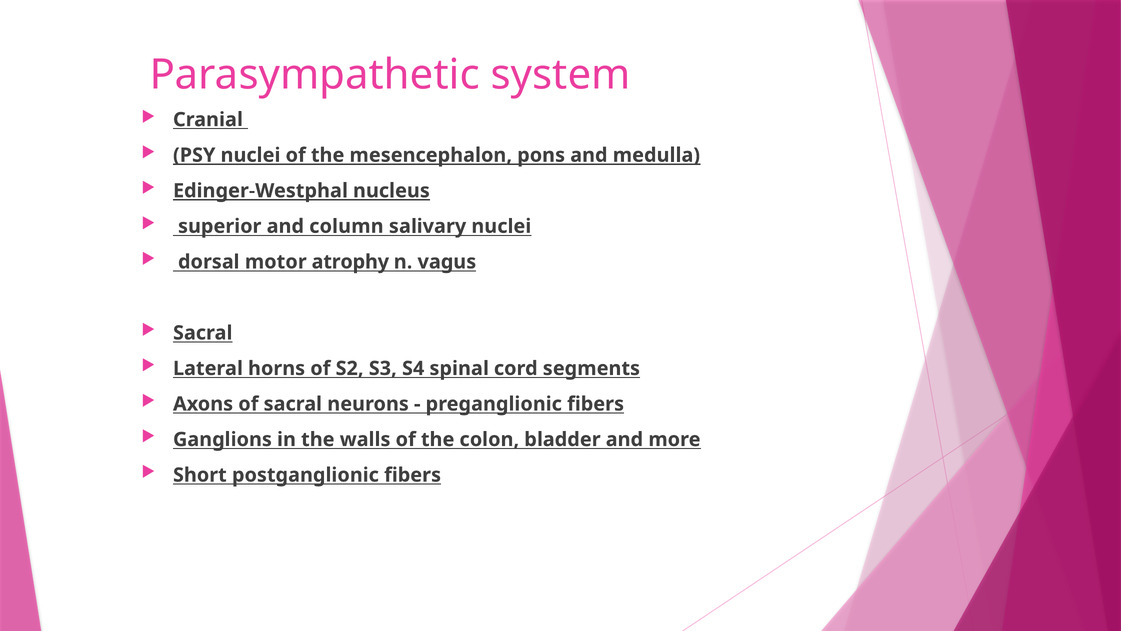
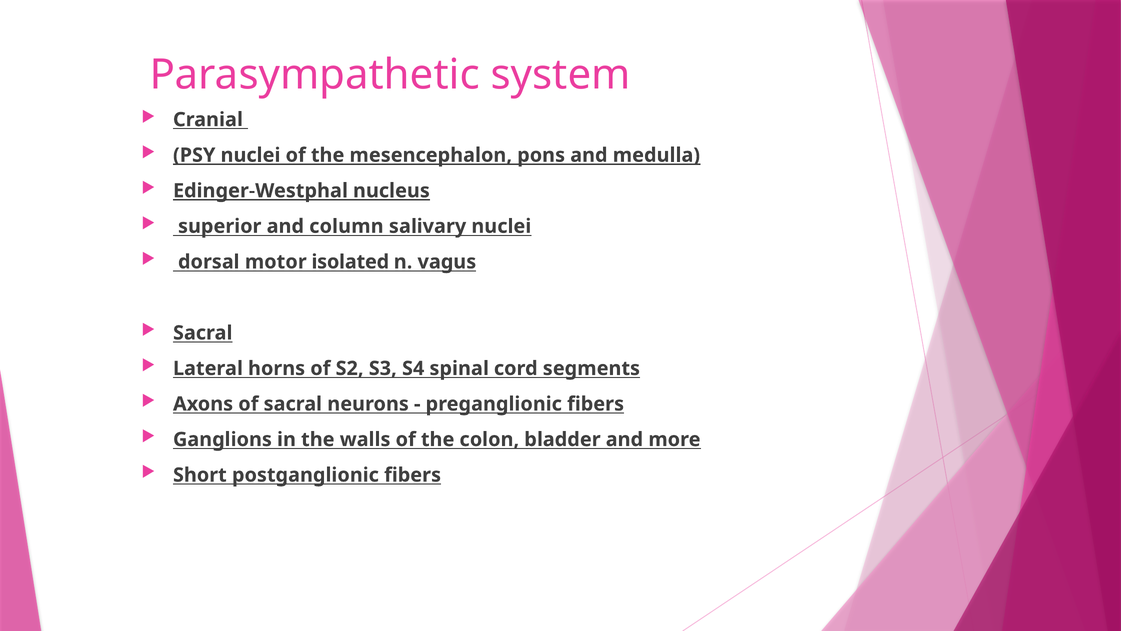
atrophy: atrophy -> isolated (350, 262)
